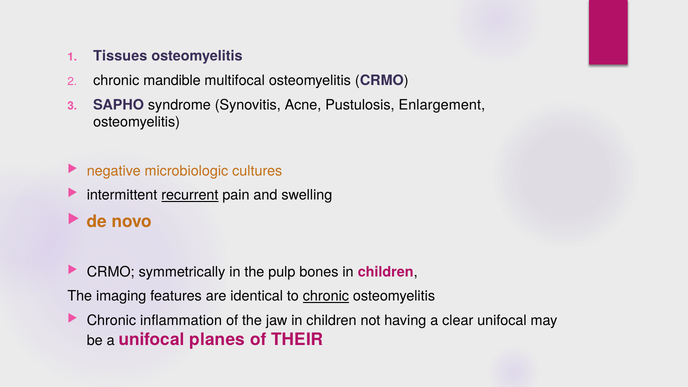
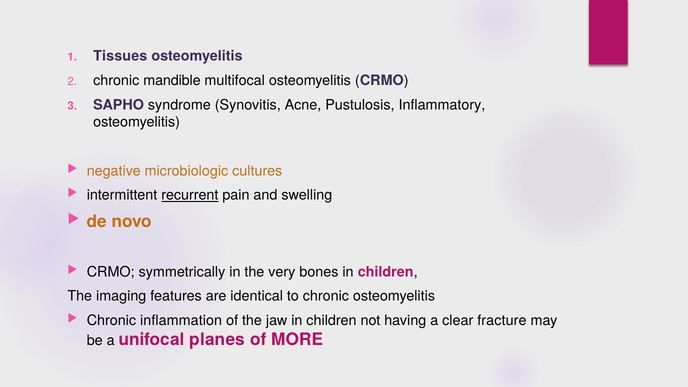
Enlargement: Enlargement -> Inflammatory (442, 105)
pulp: pulp -> very (282, 272)
chronic underline: present -> none (326, 296)
clear unifocal: unifocal -> fracture (502, 321)
THEIR: THEIR -> MORE (297, 340)
